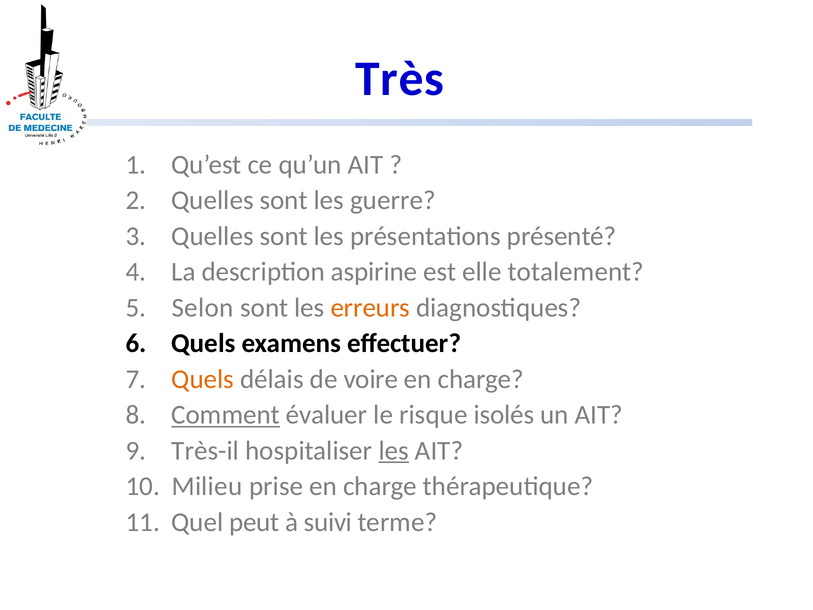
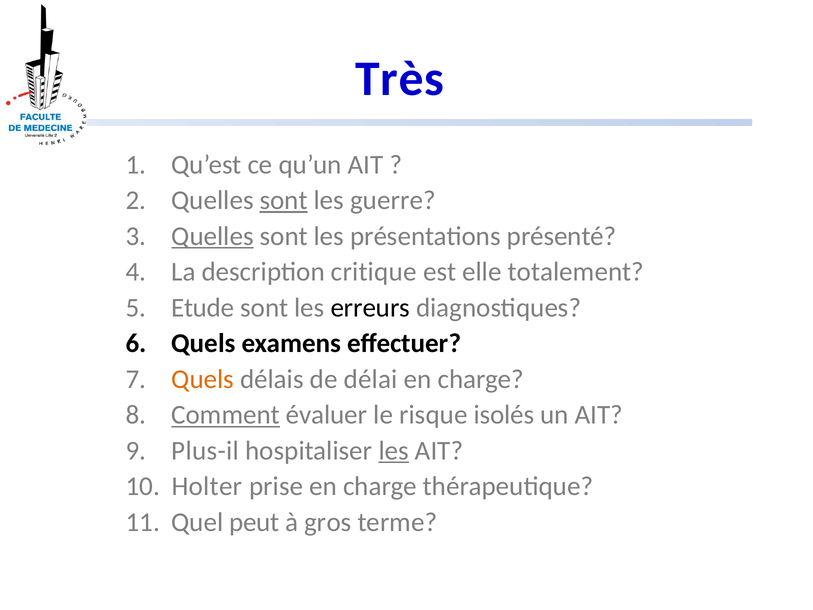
sont underline: none -> present (284, 200)
Quelles underline: none -> present (212, 236)
aspirine: aspirine -> critique (374, 272)
Selon: Selon -> Etude (203, 308)
erreurs colour: orange -> black (370, 308)
voire: voire -> délai (371, 379)
Très-il: Très-il -> Plus-il (205, 451)
Milieu: Milieu -> Holter (207, 486)
suivi: suivi -> gros (328, 522)
